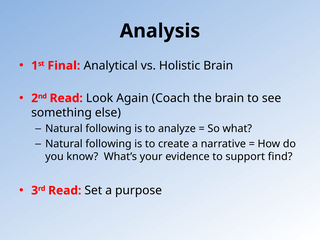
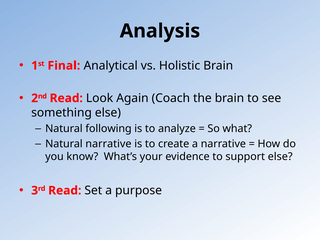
following: following -> narrative (108, 144)
support find: find -> else (280, 157)
